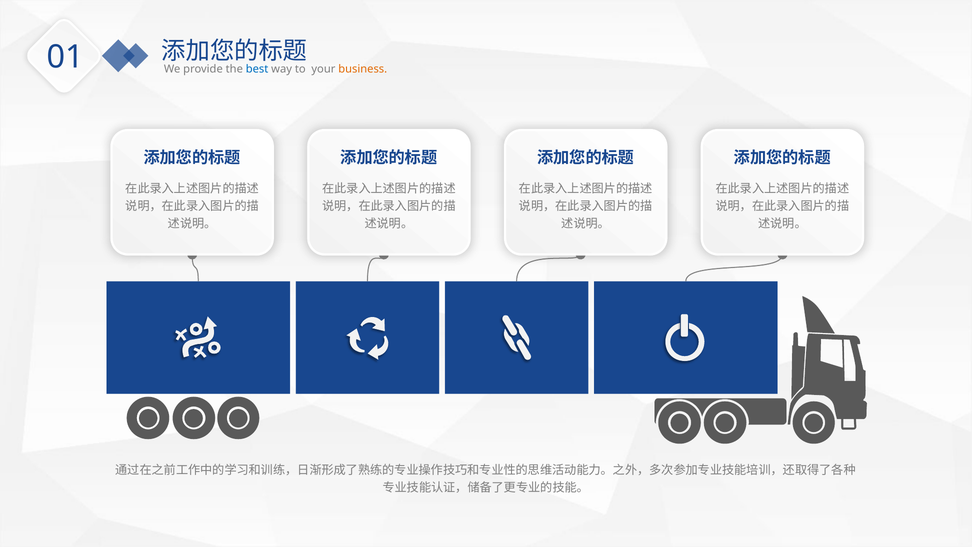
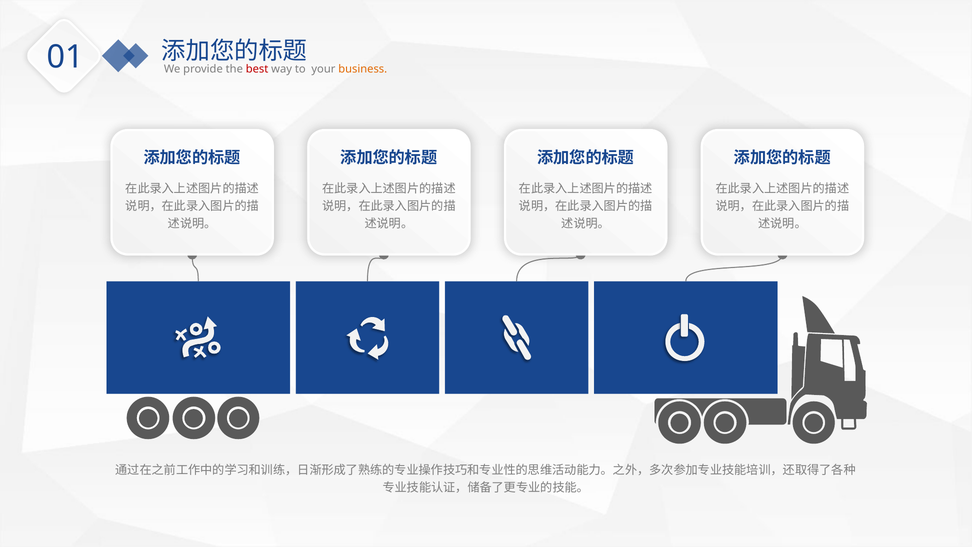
best colour: blue -> red (257, 69)
